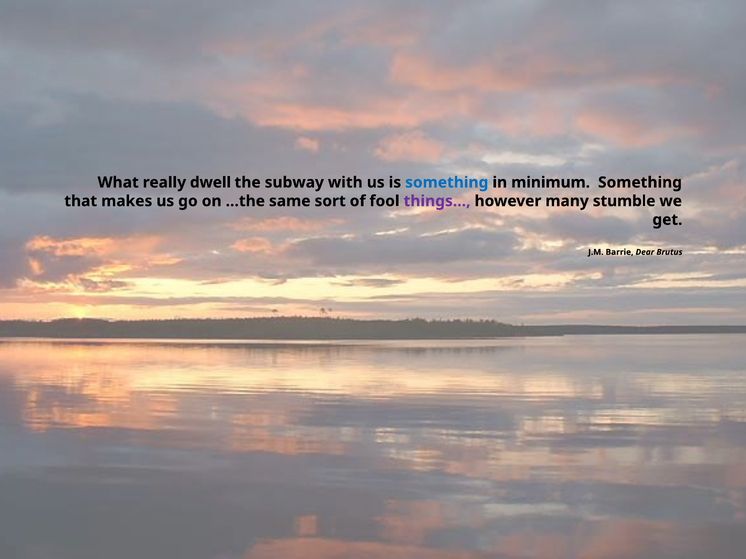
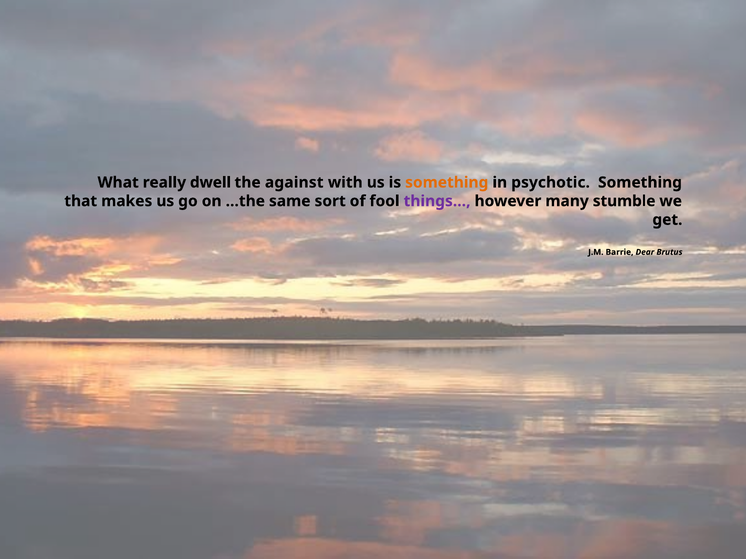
subway: subway -> against (294, 183)
something colour: blue -> orange (447, 183)
minimum: minimum -> psychotic (551, 183)
